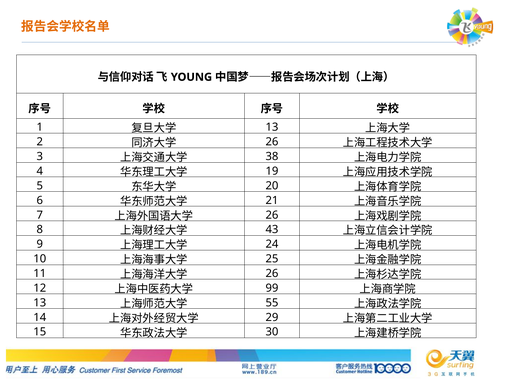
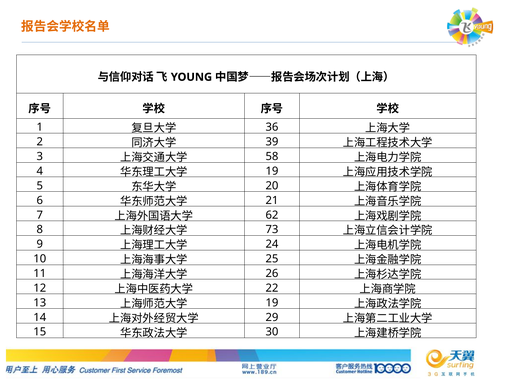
13: 13 -> 36 (272, 127)
26: 26 -> 39 (272, 142)
38: 38 -> 58 (272, 156)
26: 26 -> 62 (272, 215)
43: 43 -> 73 (272, 229)
99: 99 -> 22 (272, 288)
55: 55 -> 19 (272, 302)
